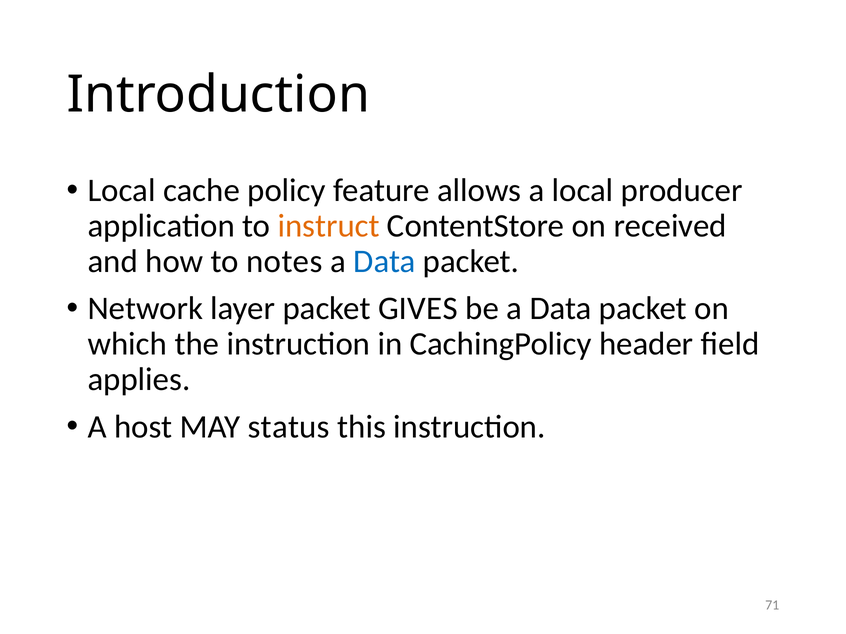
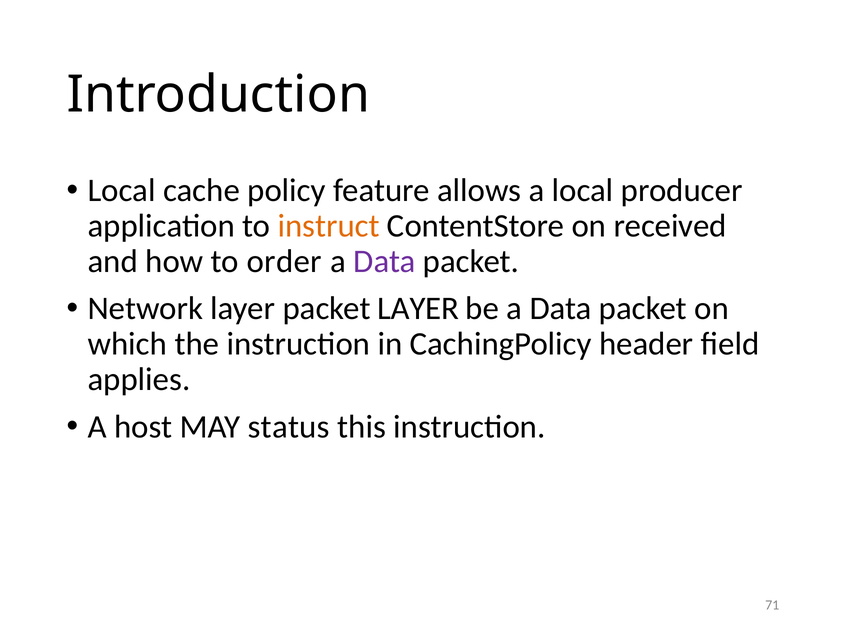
notes: notes -> order (284, 262)
Data colour: blue -> purple (385, 262)
packet GIVES: GIVES -> LAYER (418, 309)
